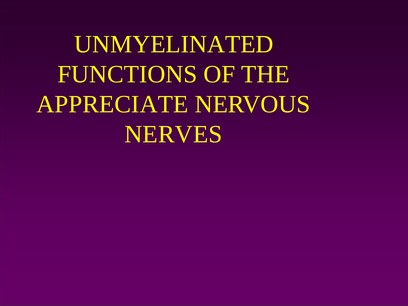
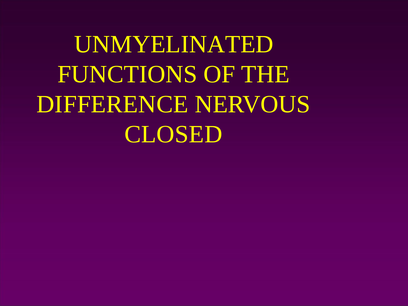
APPRECIATE: APPRECIATE -> DIFFERENCE (112, 104)
NERVES: NERVES -> CLOSED (173, 134)
